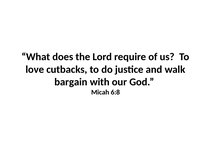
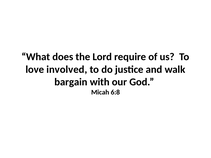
cutbacks: cutbacks -> involved (67, 69)
